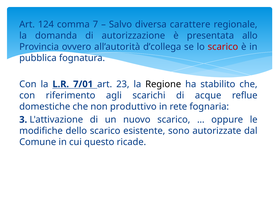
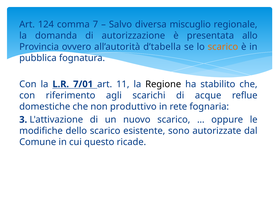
carattere: carattere -> miscuglio (190, 24)
d’collega: d’collega -> d’tabella (162, 47)
scarico colour: red -> orange (223, 47)
23: 23 -> 11 (123, 84)
